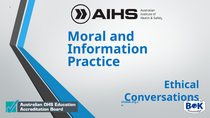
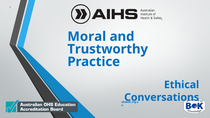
Information: Information -> Trustworthy (108, 49)
